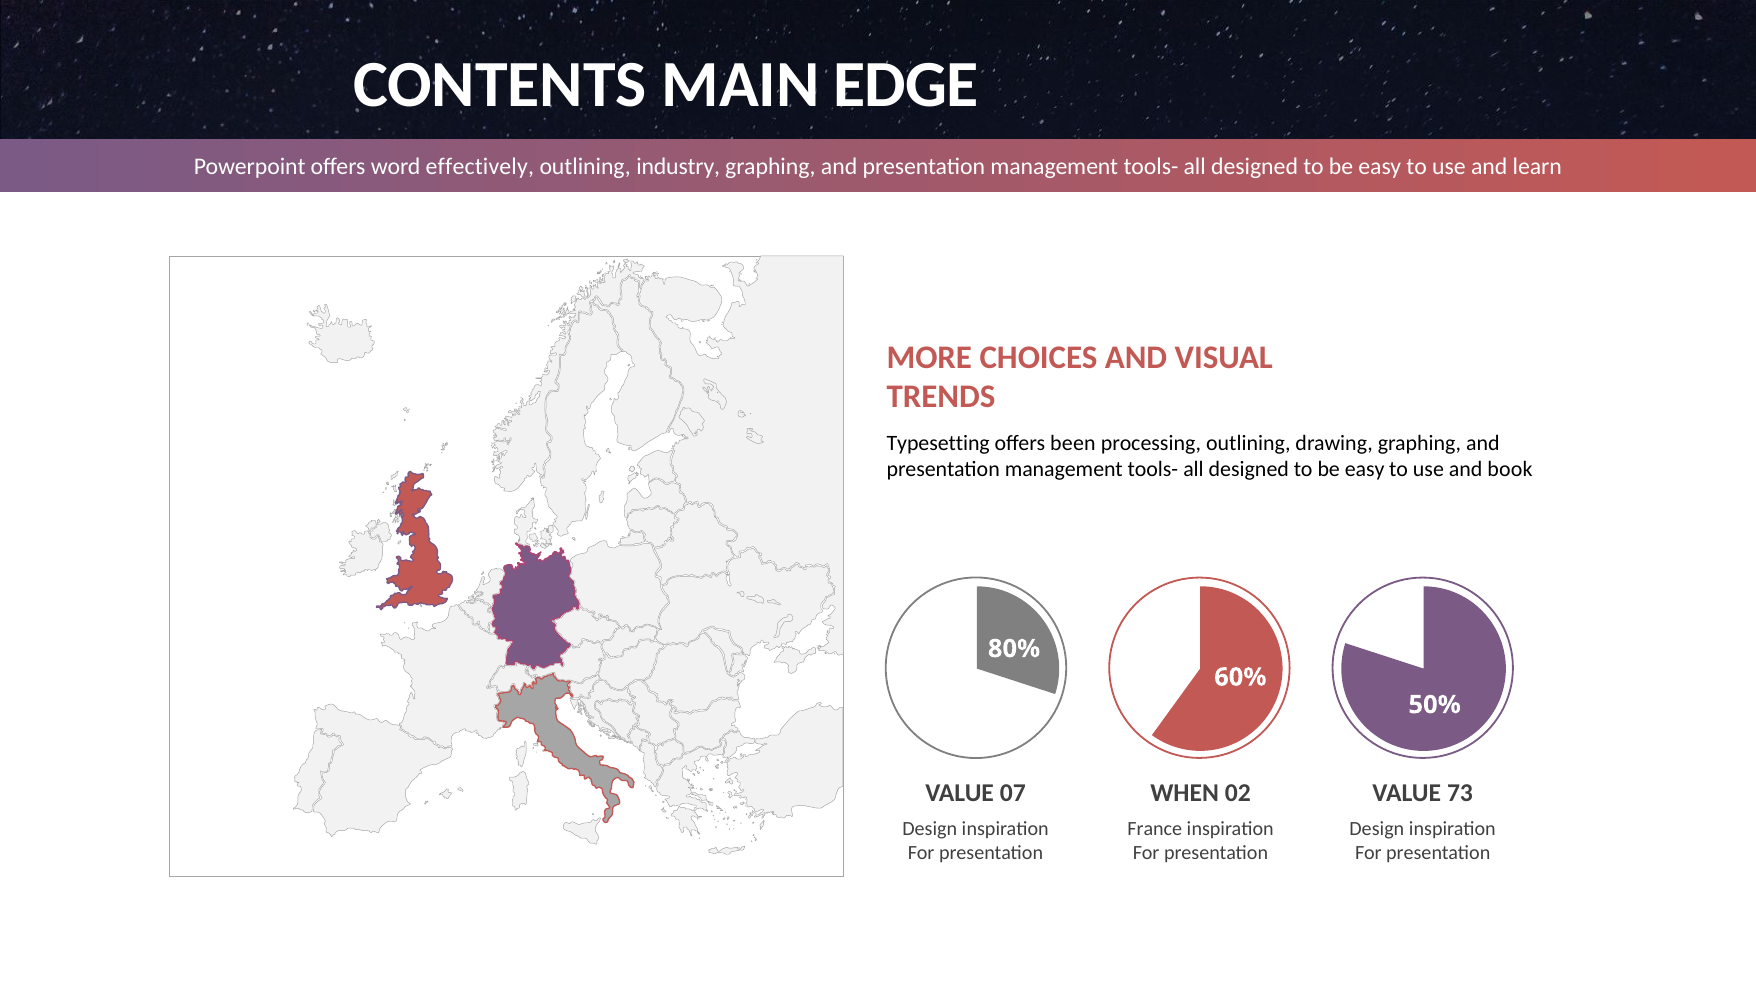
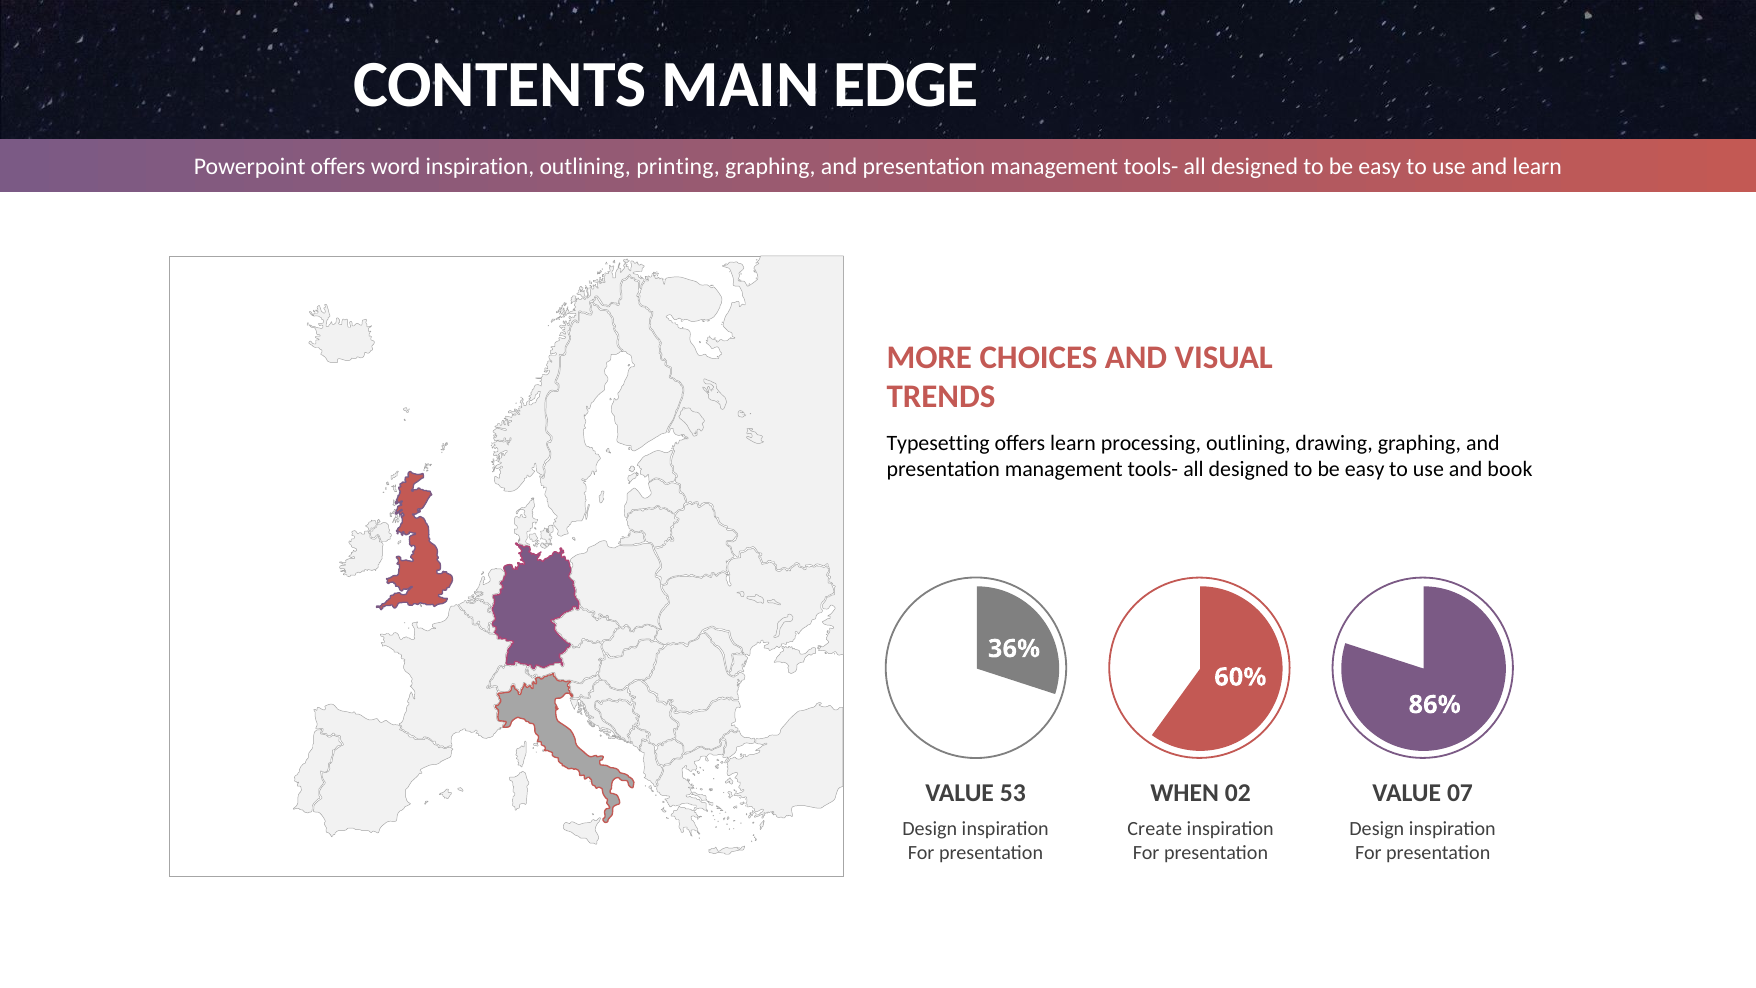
word effectively: effectively -> inspiration (480, 167)
industry: industry -> printing (678, 167)
offers been: been -> learn (1073, 443)
80%: 80% -> 36% (1014, 649)
50%: 50% -> 86% (1435, 705)
07: 07 -> 53 (1013, 793)
73: 73 -> 07 (1460, 793)
France: France -> Create (1155, 828)
